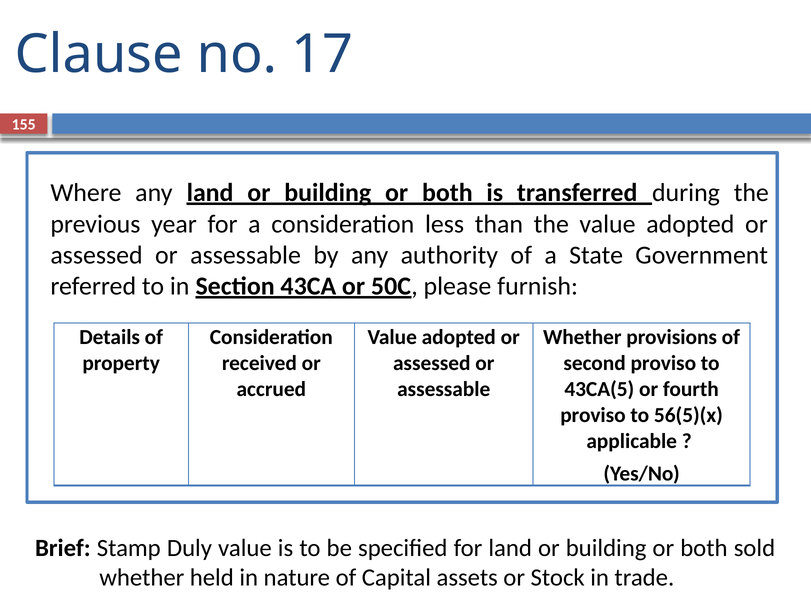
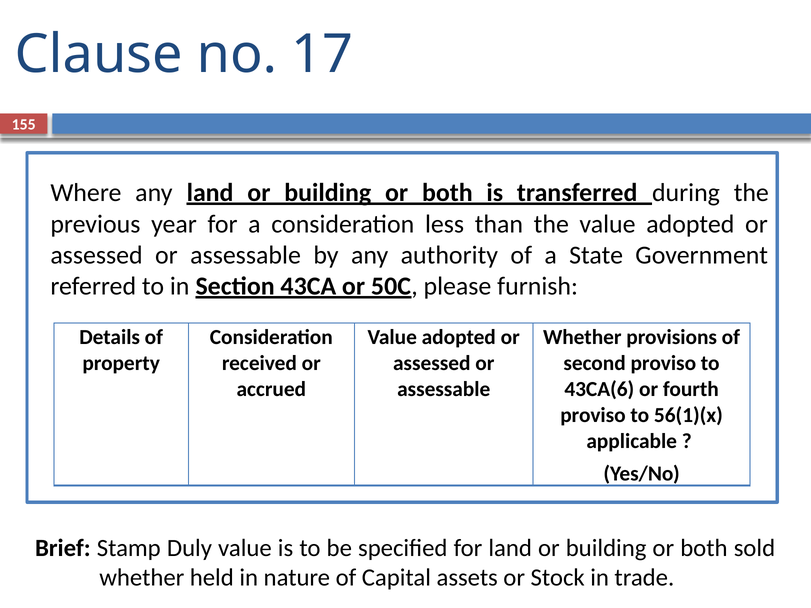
43CA(5: 43CA(5 -> 43CA(6 (599, 389)
56(5)(x: 56(5)(x -> 56(1)(x (688, 415)
